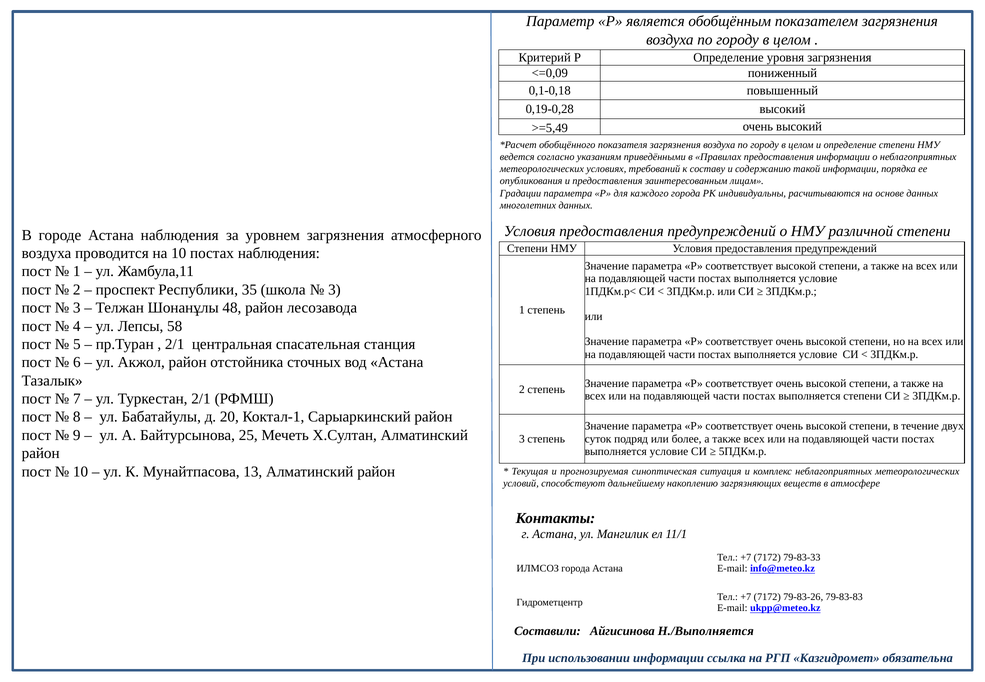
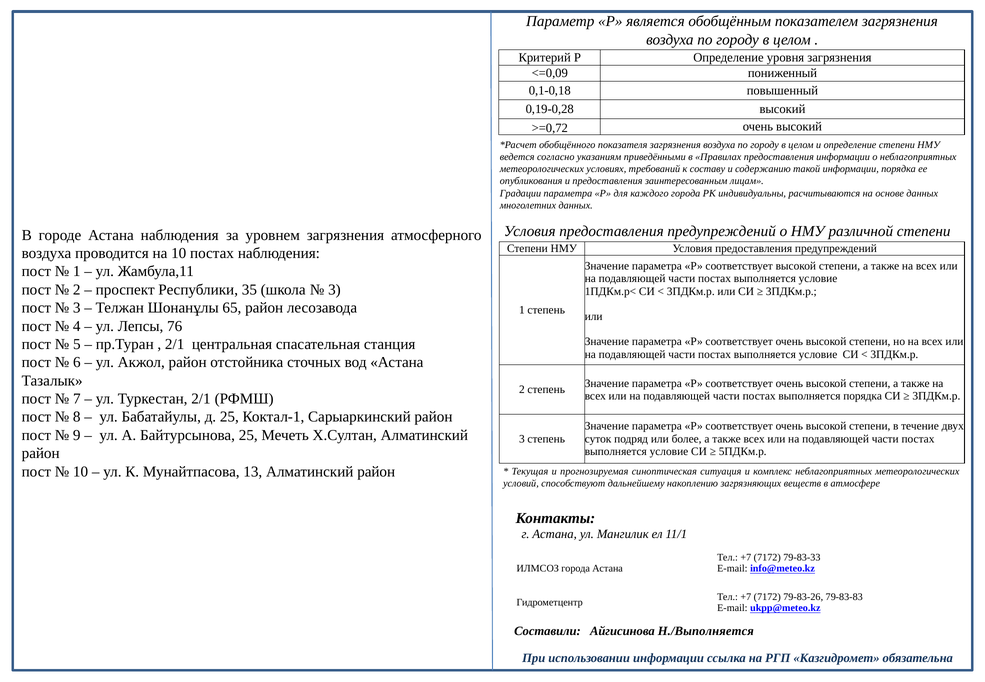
>=5,49: >=5,49 -> >=0,72 (550, 128)
48: 48 -> 65 (232, 308)
58: 58 -> 76 (175, 326)
выполняется степени: степени -> порядка (863, 396)
д 20: 20 -> 25 (229, 417)
